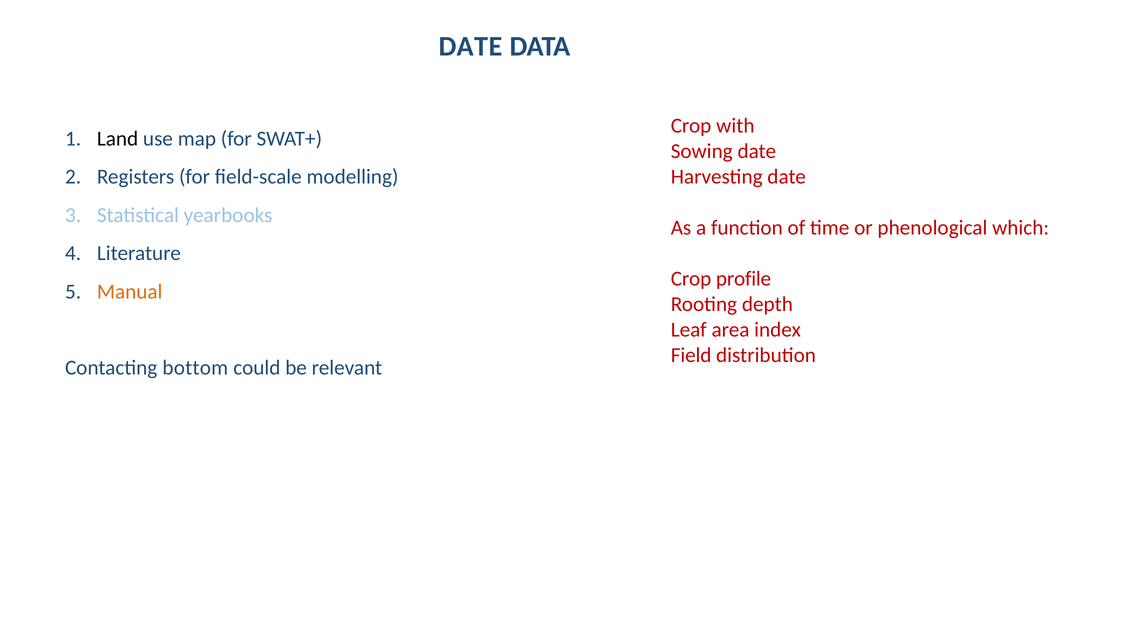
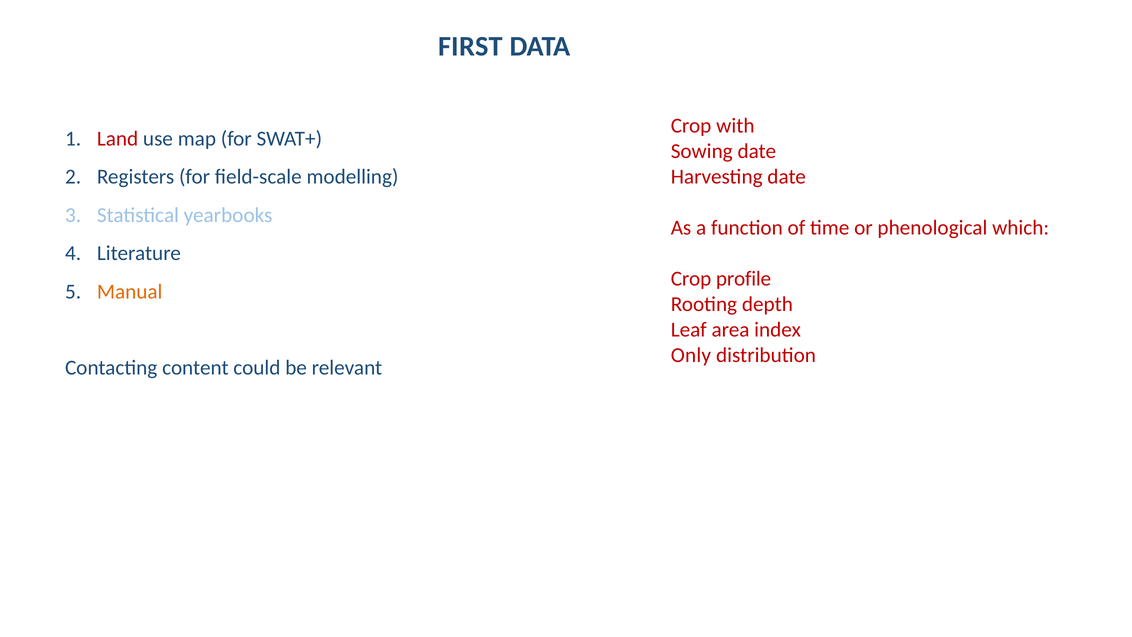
DATE: DATE -> FIRST (471, 46)
Land colour: black -> red (118, 139)
Field: Field -> Only (691, 355)
bottom: bottom -> content (195, 368)
